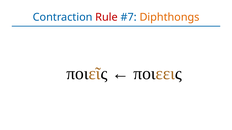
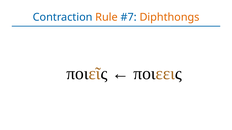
Rule colour: red -> orange (107, 17)
